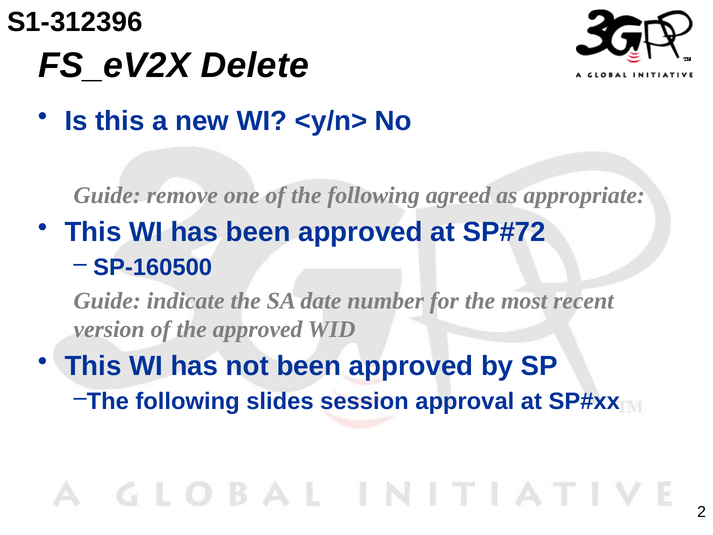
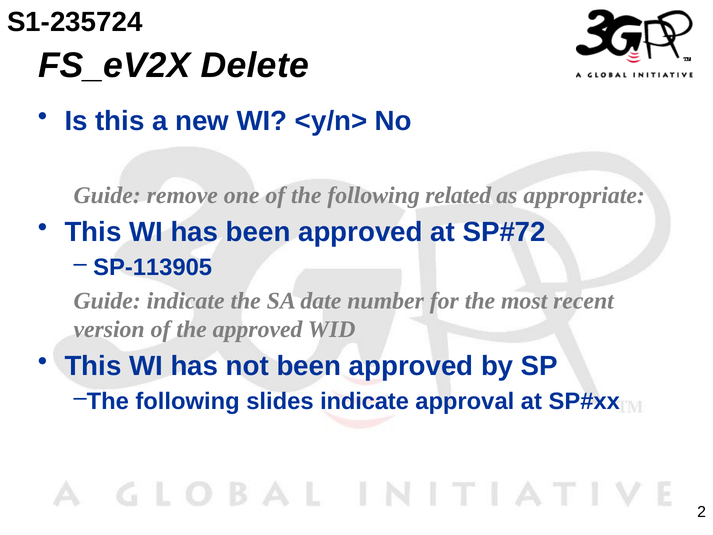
S1-312396: S1-312396 -> S1-235724 (75, 22)
agreed: agreed -> related (458, 195)
SP-160500: SP-160500 -> SP-113905 (153, 267)
slides session: session -> indicate (365, 401)
